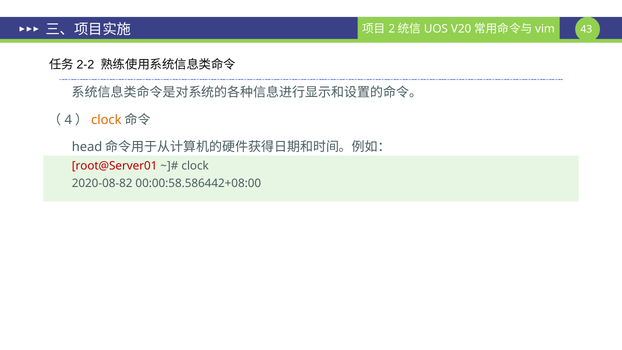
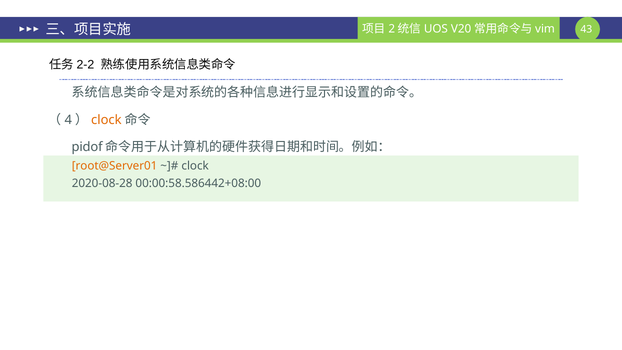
head: head -> pidof (87, 147)
root@Server01 colour: red -> orange (115, 166)
2020-08-82: 2020-08-82 -> 2020-08-28 (102, 183)
